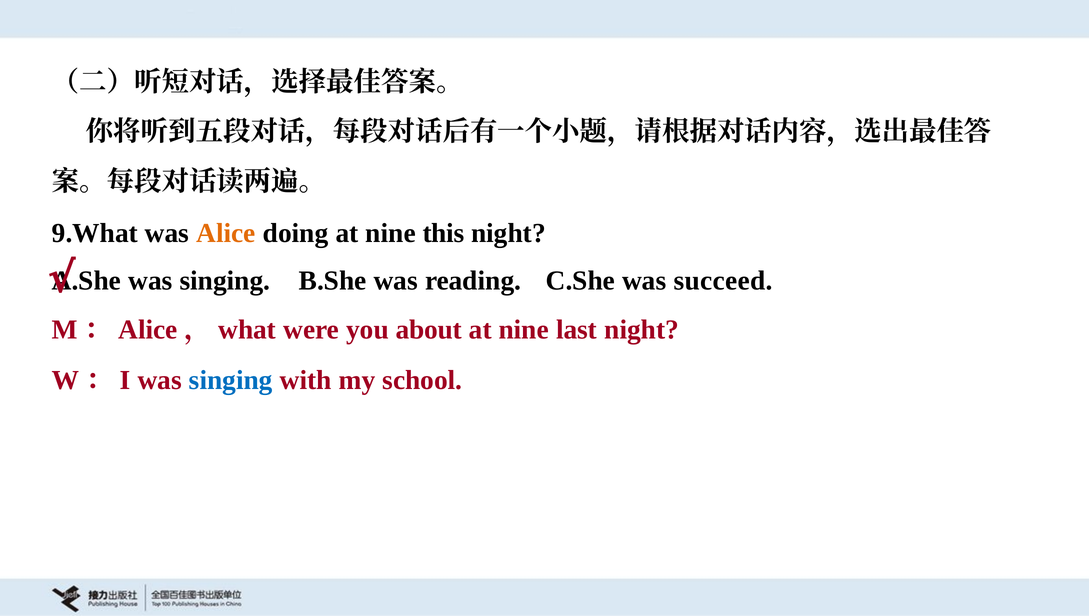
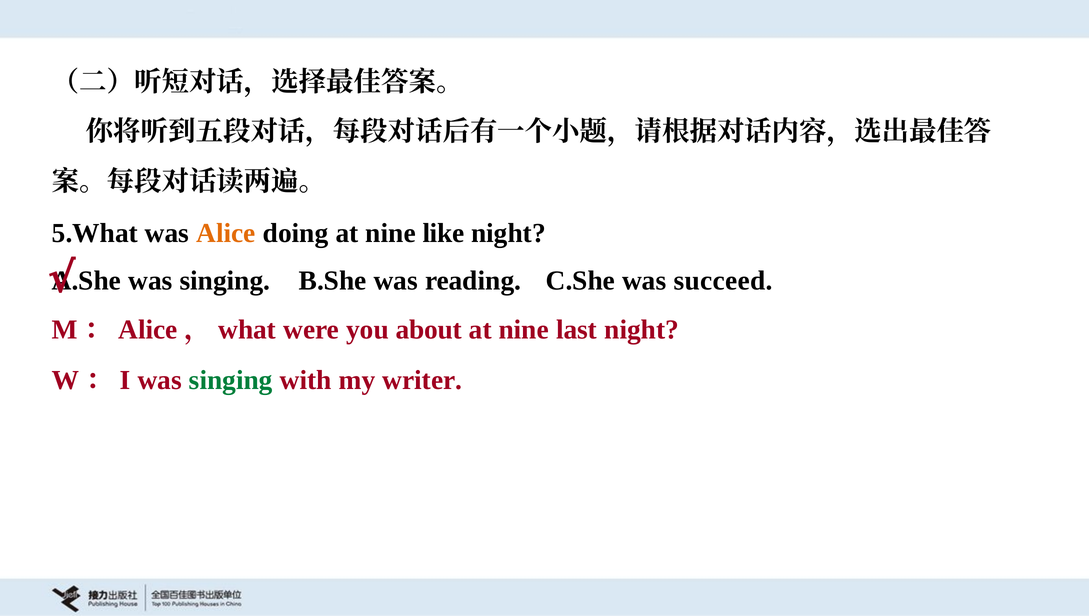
9.What: 9.What -> 5.What (95, 233)
this: this -> like (443, 233)
singing colour: blue -> green (231, 380)
school: school -> writer (422, 380)
